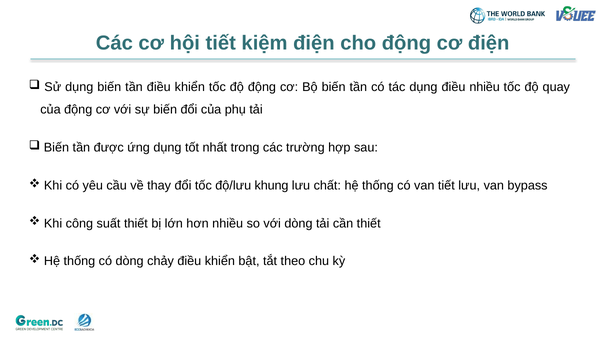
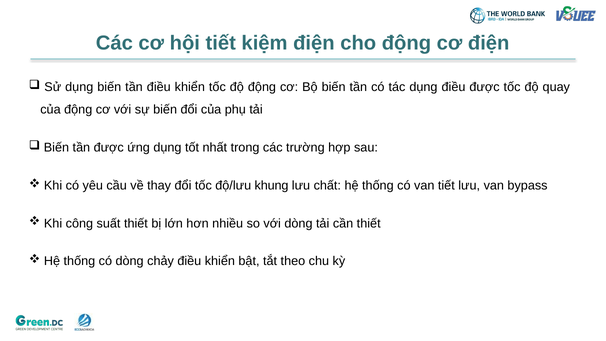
điều nhiều: nhiều -> được (485, 87)
